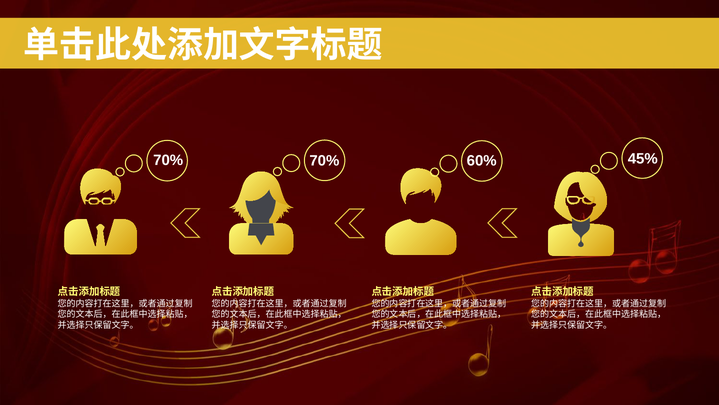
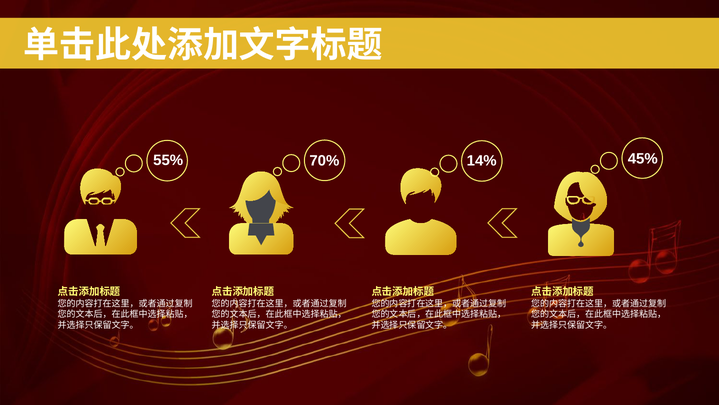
70%: 70% -> 55% (168, 160)
60%: 60% -> 14% (482, 161)
